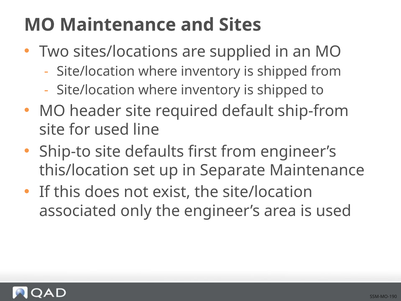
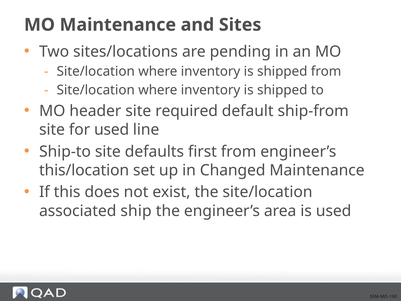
supplied: supplied -> pending (240, 52)
Separate: Separate -> Changed (233, 170)
only: only -> ship (136, 211)
